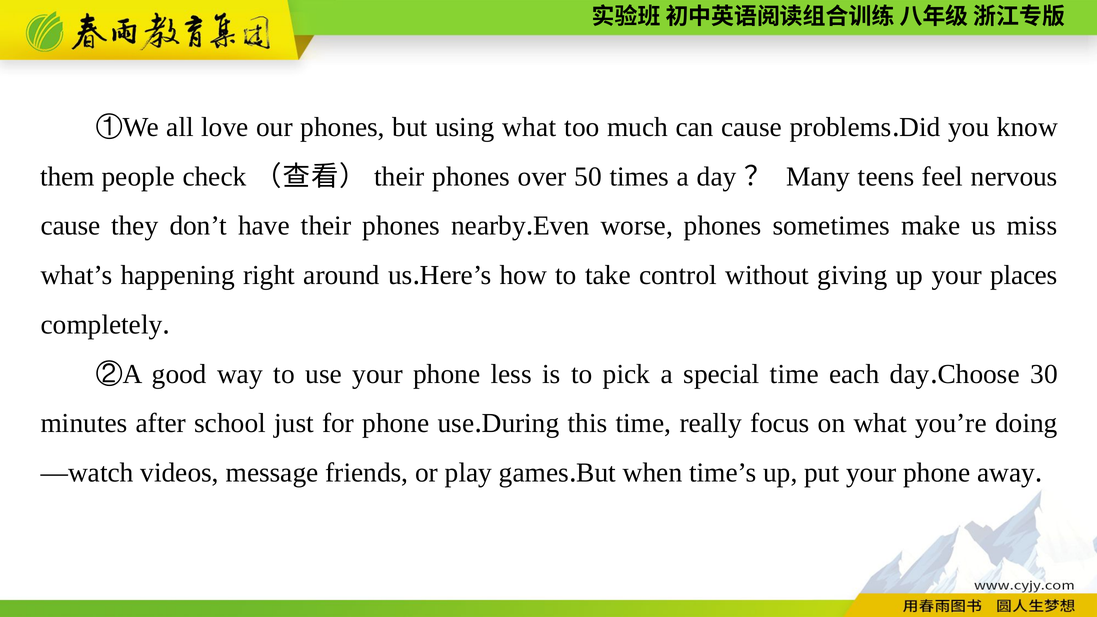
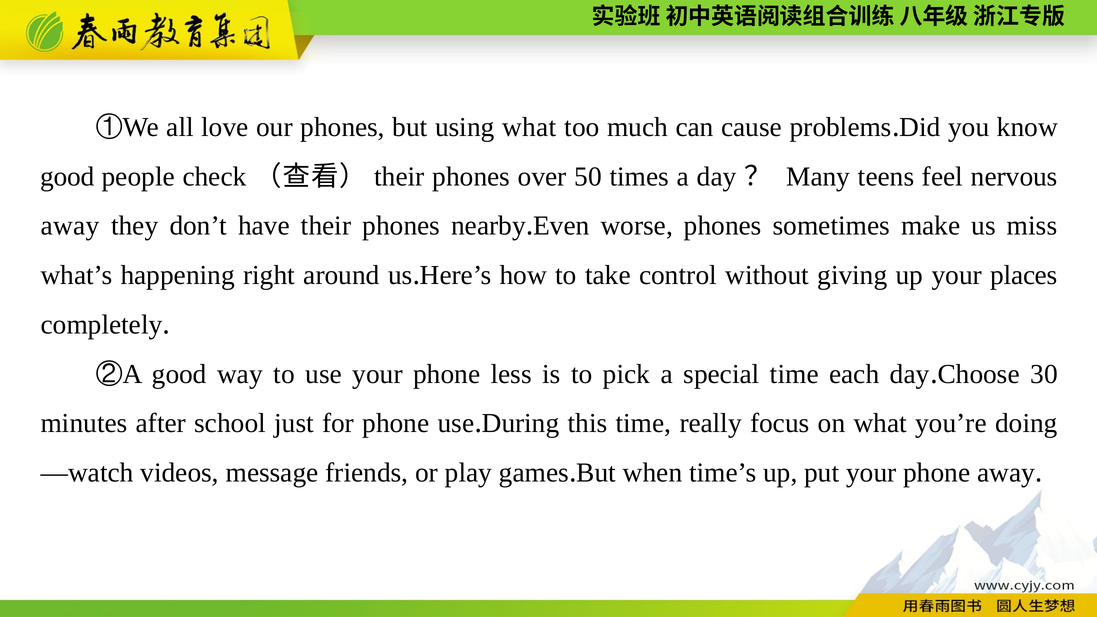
them: them -> good (67, 177)
cause: cause -> away (70, 226)
